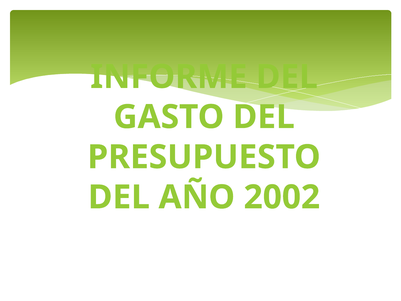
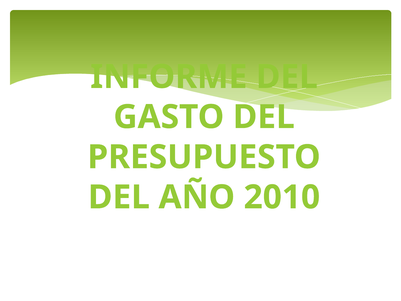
2002: 2002 -> 2010 (282, 197)
